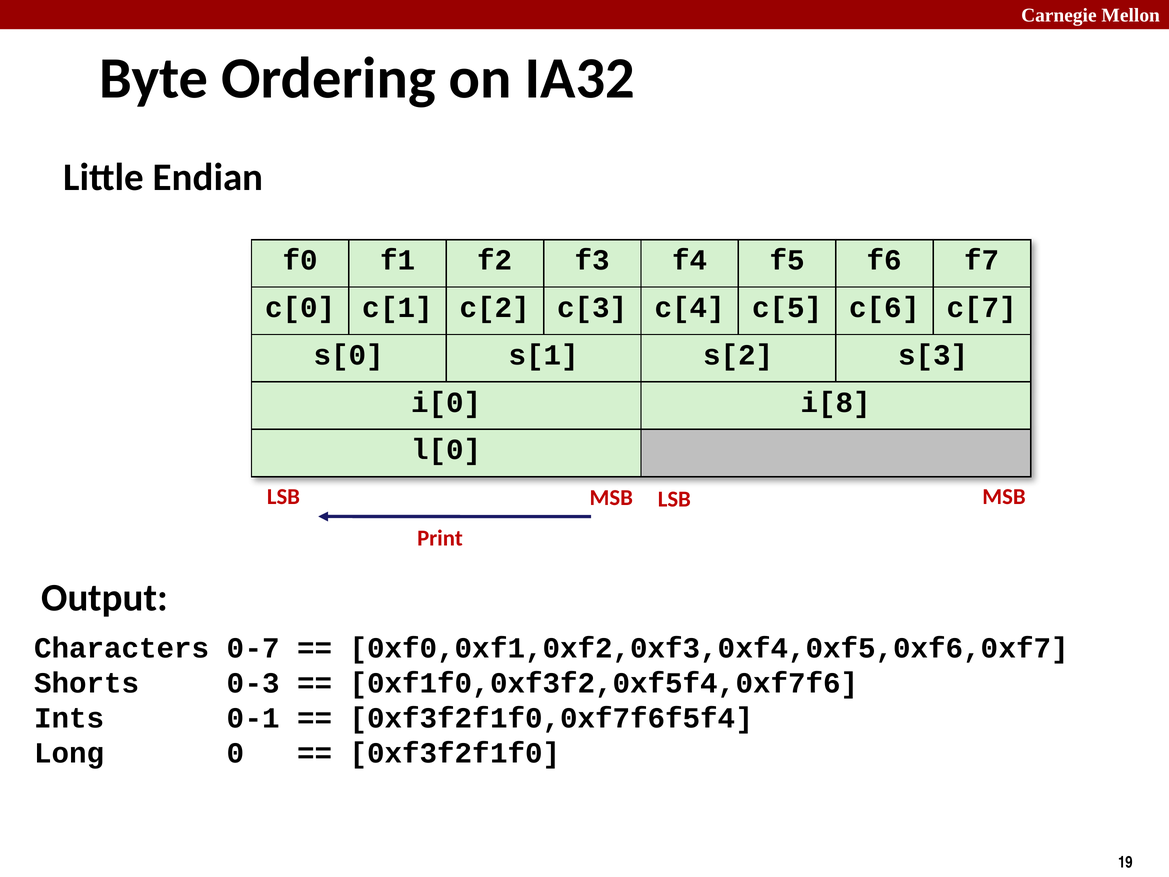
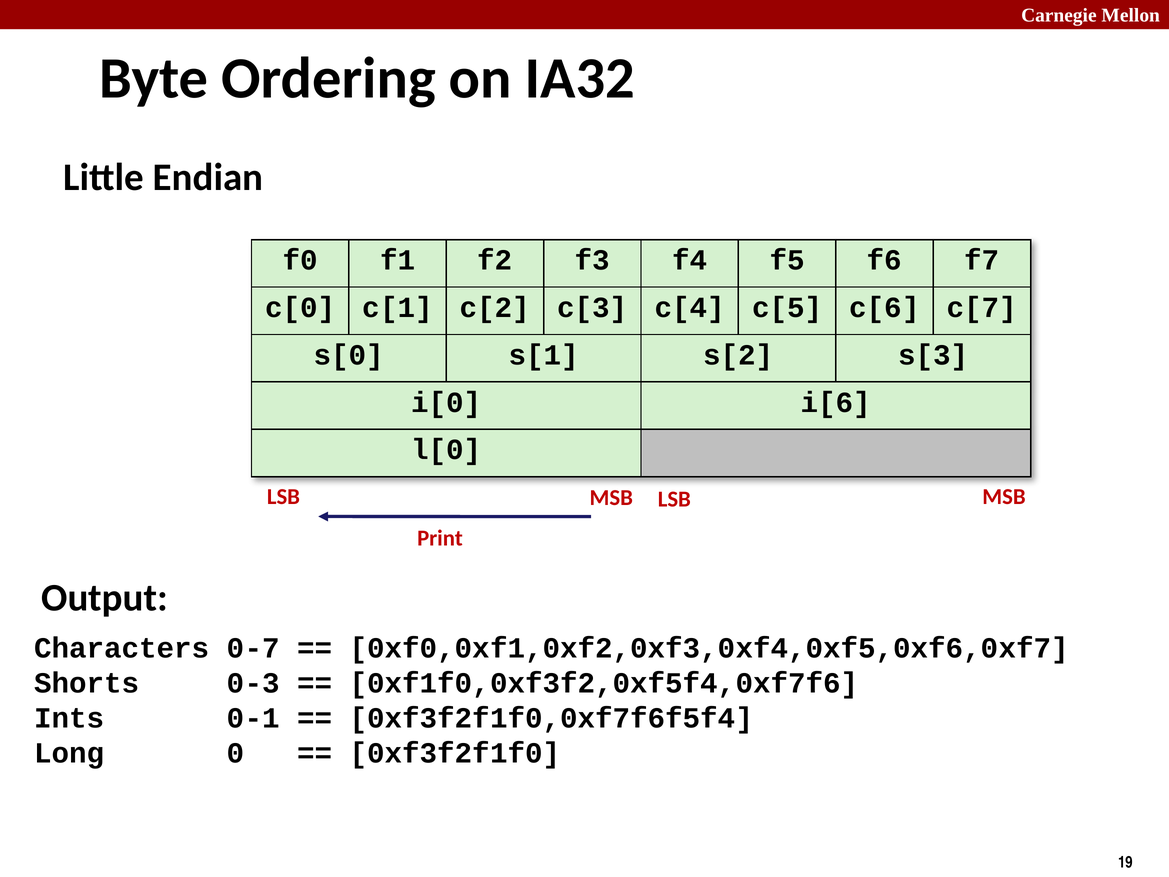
i[8: i[8 -> i[6 (836, 402)
